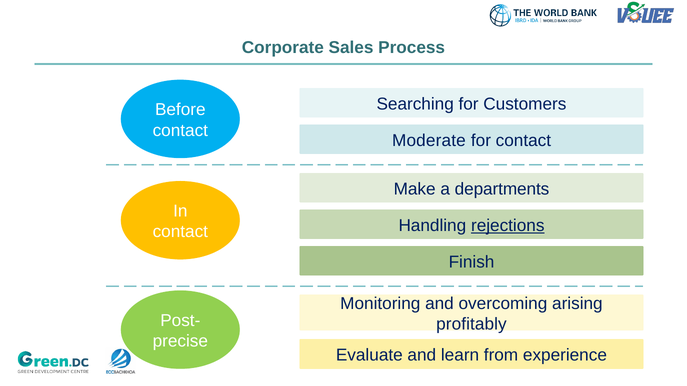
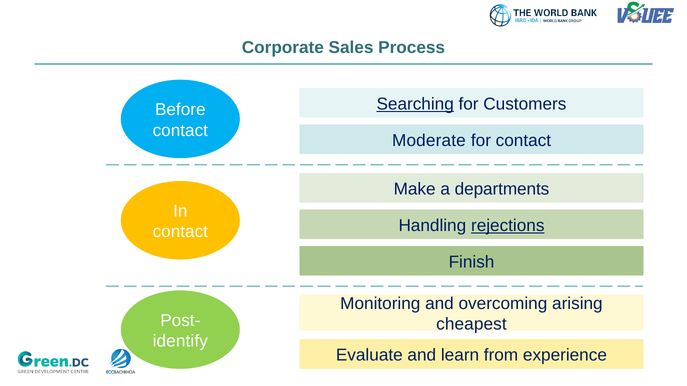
Searching underline: none -> present (415, 104)
profitably: profitably -> cheapest (471, 324)
precise: precise -> identify (180, 342)
